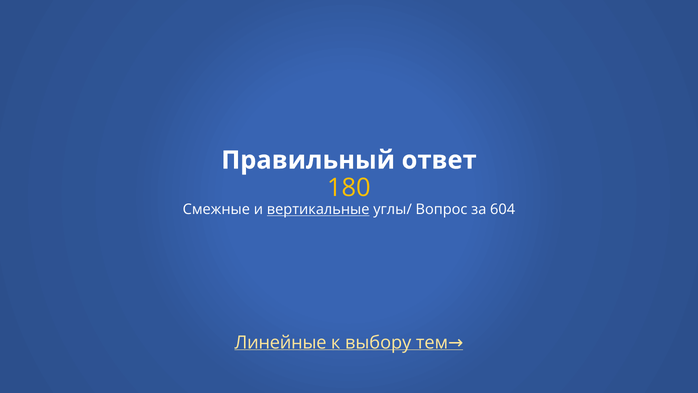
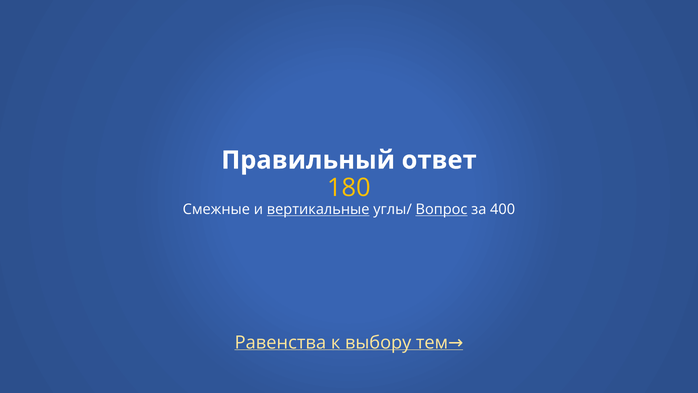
Вопрос underline: none -> present (442, 209)
604: 604 -> 400 (503, 209)
Линейные: Линейные -> Равенства (280, 342)
